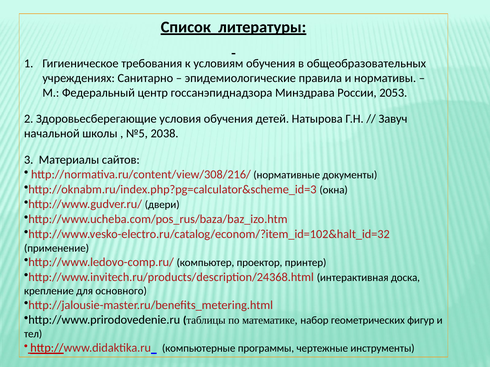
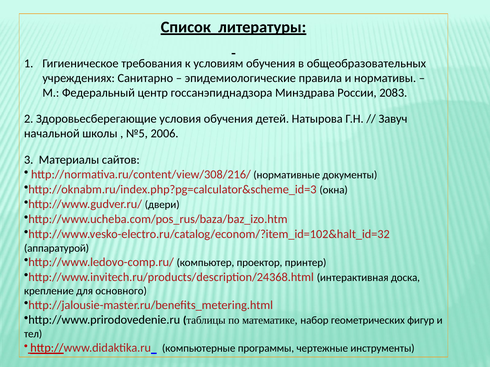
2053: 2053 -> 2083 (393, 93)
2038: 2038 -> 2006 (165, 134)
применение: применение -> аппаратурой (57, 248)
